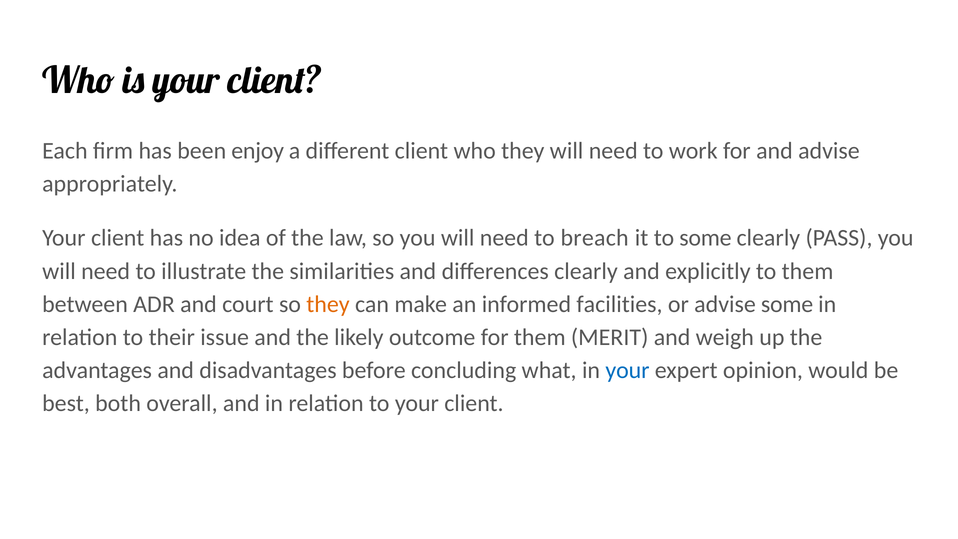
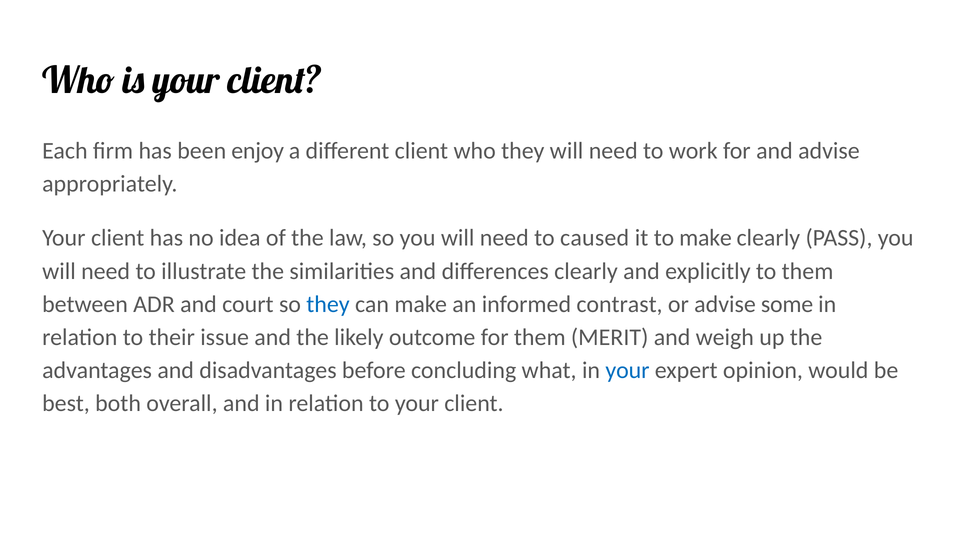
breach: breach -> caused (595, 238)
to some: some -> make (705, 238)
they colour: orange -> blue (328, 304)
facilities: facilities -> contrast (619, 304)
